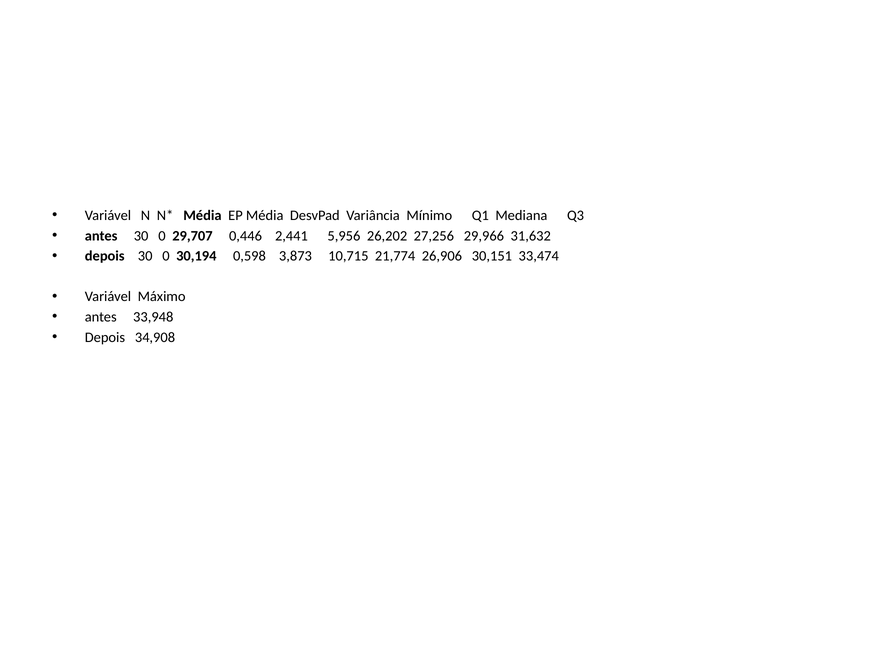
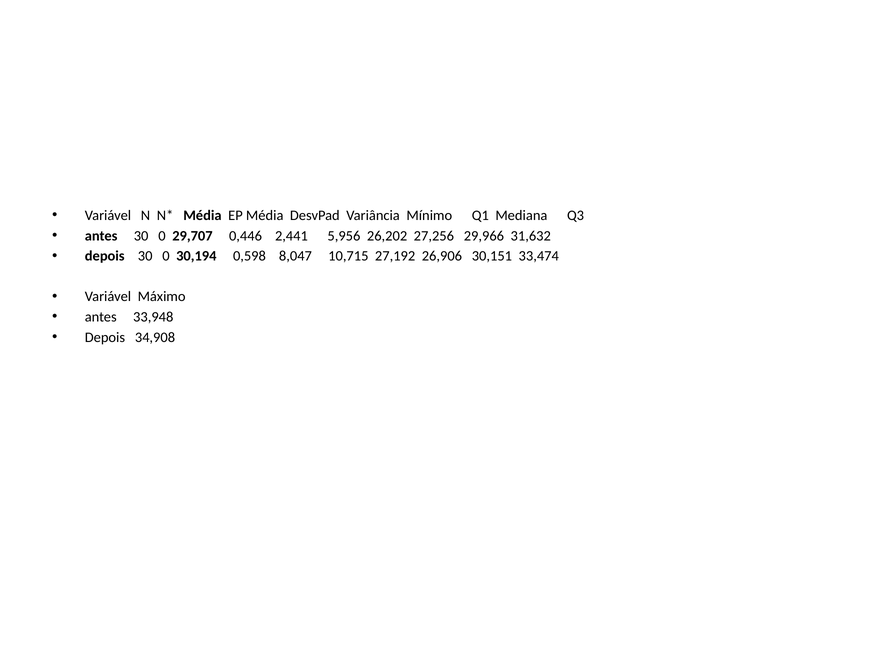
3,873: 3,873 -> 8,047 (295, 256)
21,774: 21,774 -> 27,192 (395, 256)
